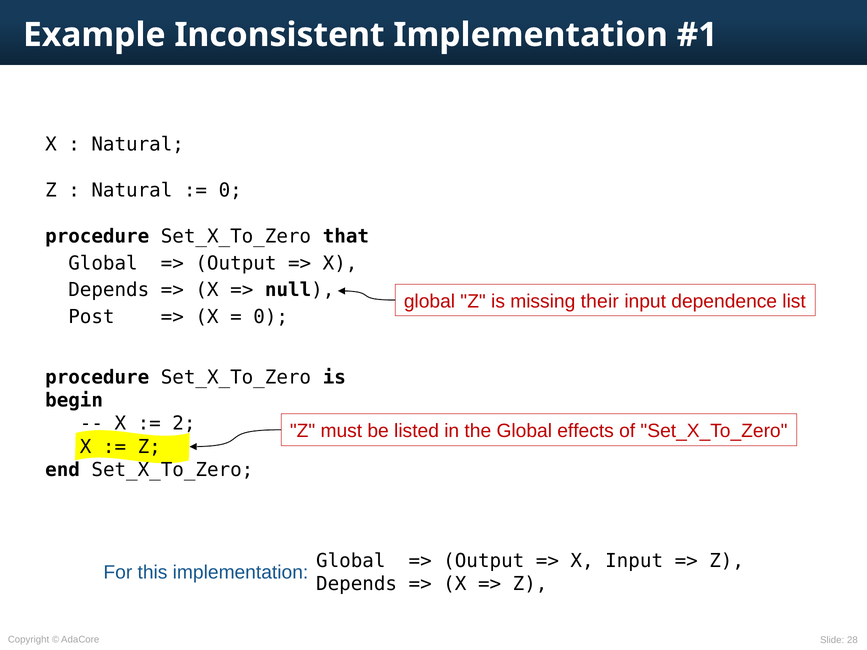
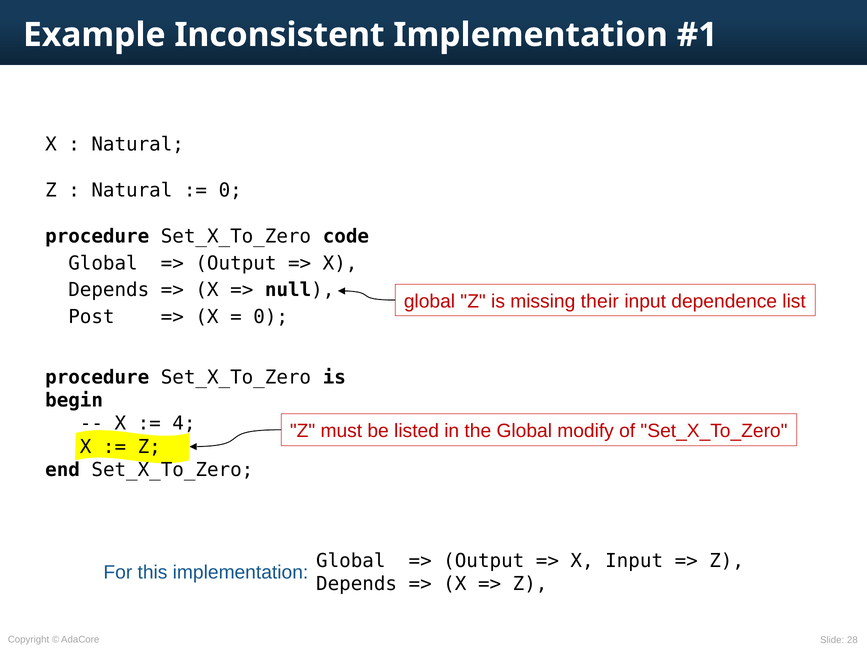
that: that -> code (346, 237)
2: 2 -> 4 (184, 424)
effects: effects -> modify (586, 431)
